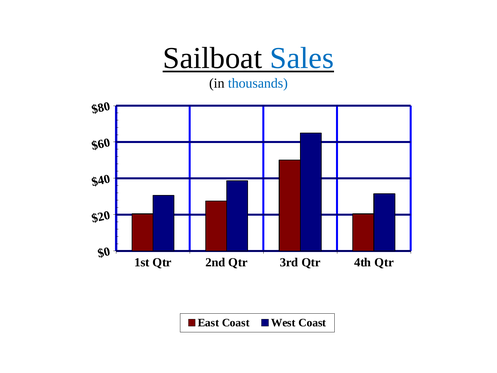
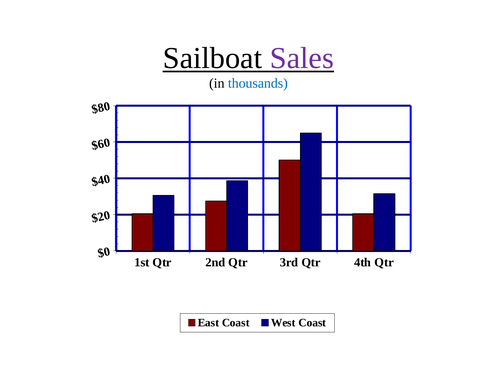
Sales colour: blue -> purple (302, 58)
